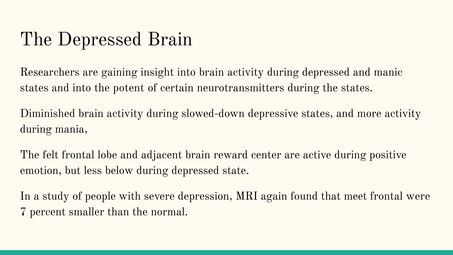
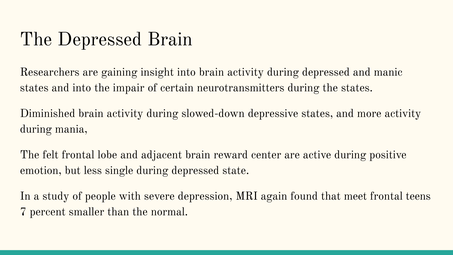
potent: potent -> impair (129, 88)
below: below -> single (119, 170)
were: were -> teens (418, 196)
